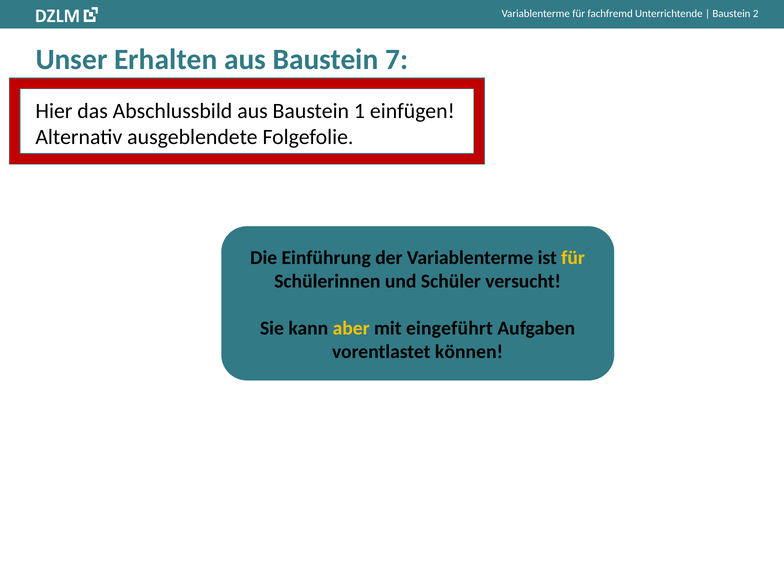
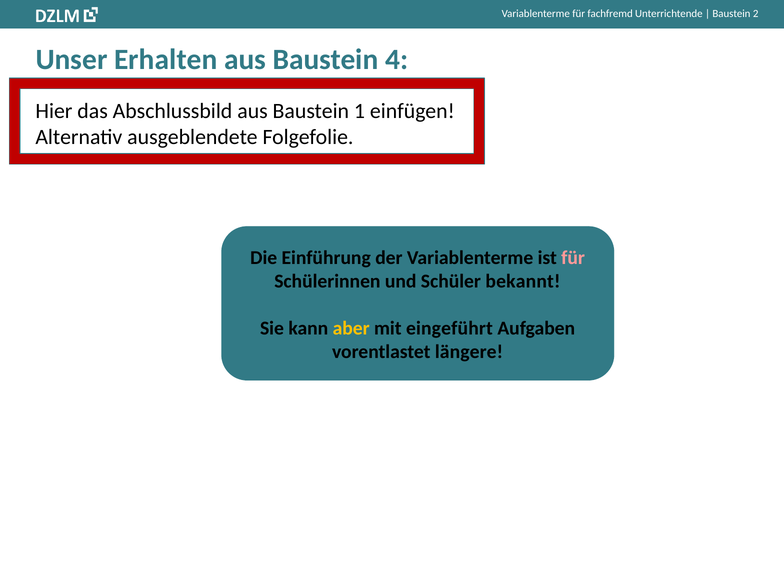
7: 7 -> 4 (397, 59)
für colour: yellow -> pink (573, 258)
versucht: versucht -> bekannt (523, 281)
können: können -> längere (469, 352)
